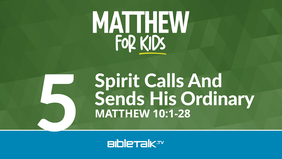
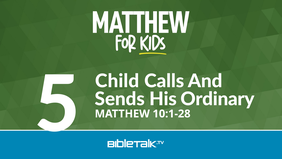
Spirit: Spirit -> Child (117, 81)
